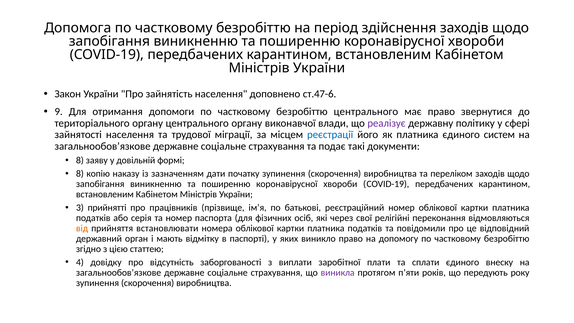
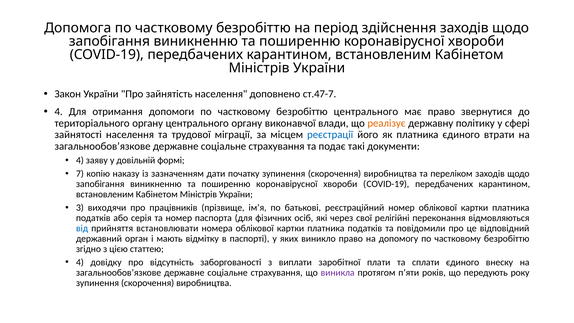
ст.47-6: ст.47-6 -> ст.47-7 (320, 94)
9: 9 -> 4 (59, 111)
реалізує colour: purple -> orange (386, 123)
систем: систем -> втрати (499, 135)
8: 8 -> 4 (80, 160)
8: 8 -> 7 (80, 174)
прийнятті: прийнятті -> виходячи (107, 208)
від colour: orange -> blue (82, 228)
